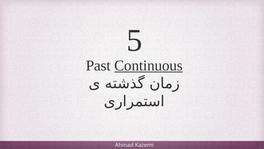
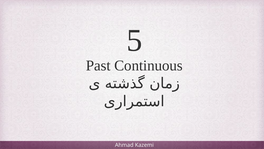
Continuous underline: present -> none (149, 65)
